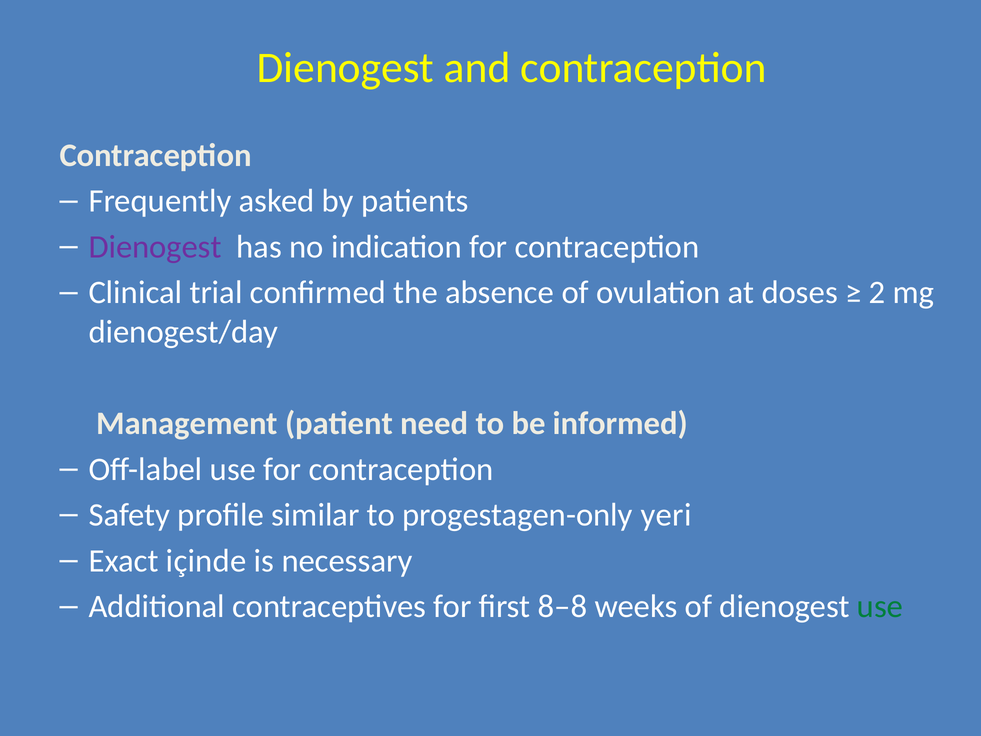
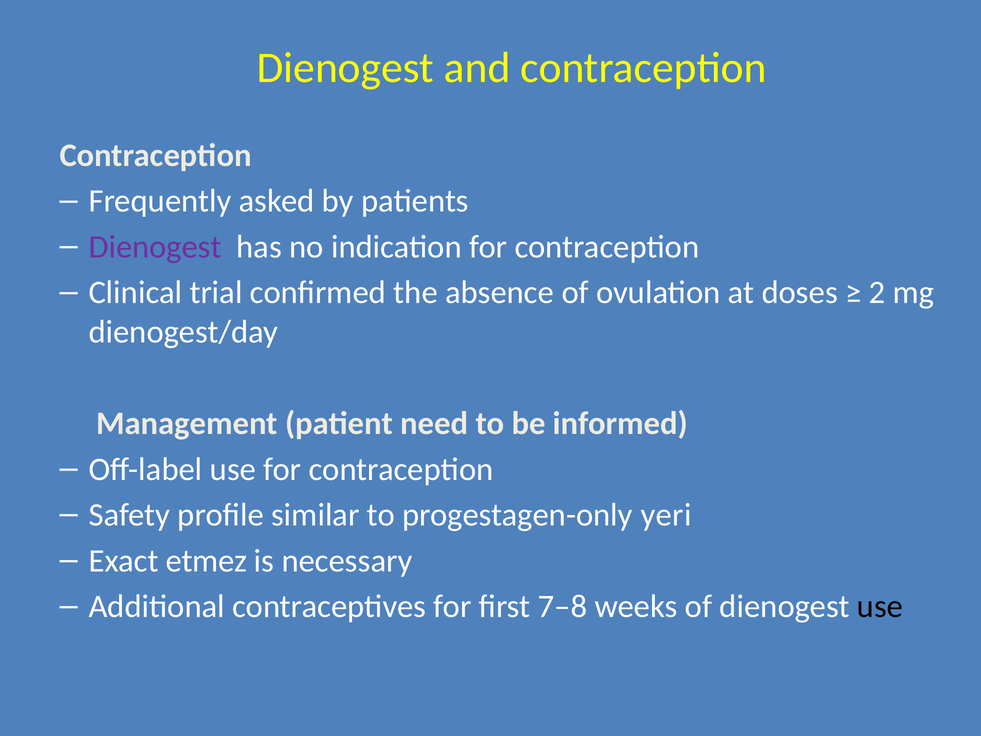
içinde: içinde -> etmez (206, 561)
8–8: 8–8 -> 7–8 (562, 606)
use colour: green -> black (880, 606)
